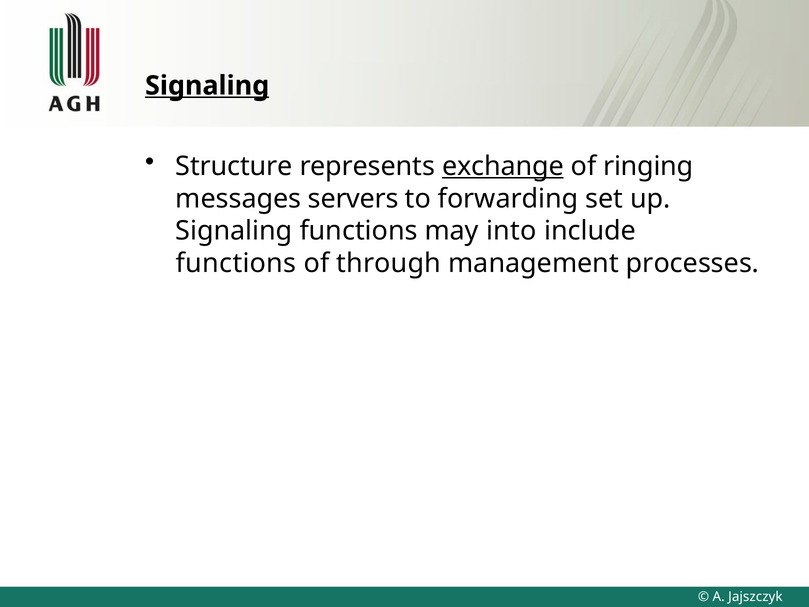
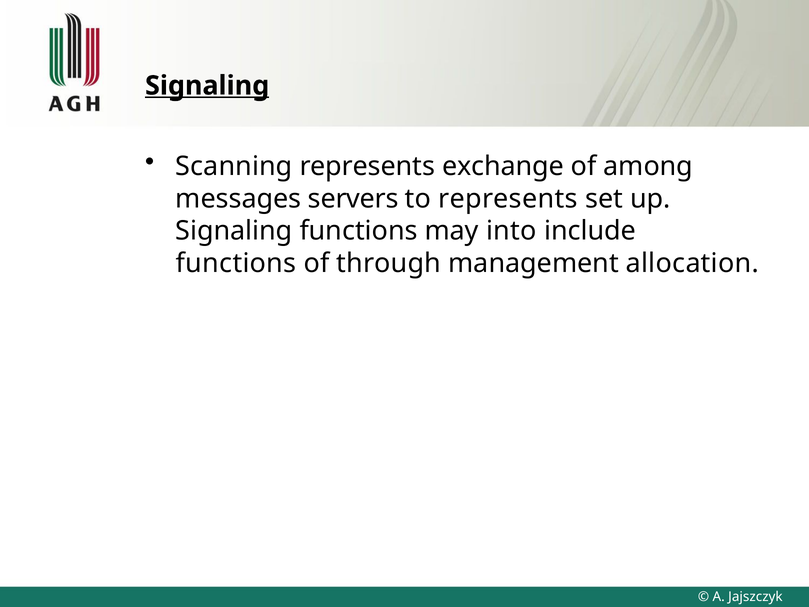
Structure: Structure -> Scanning (234, 166)
exchange underline: present -> none (503, 166)
ringing: ringing -> among (648, 166)
to forwarding: forwarding -> represents (508, 199)
processes: processes -> allocation (692, 263)
